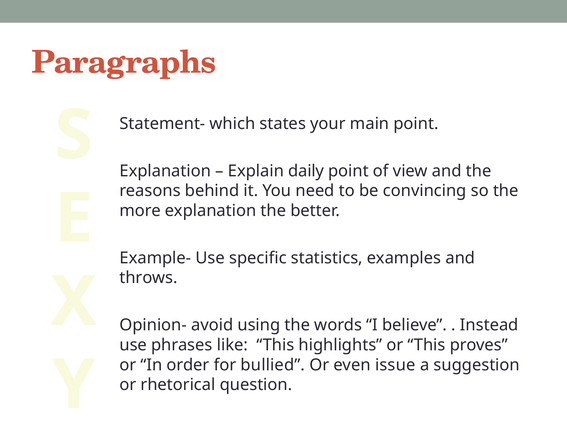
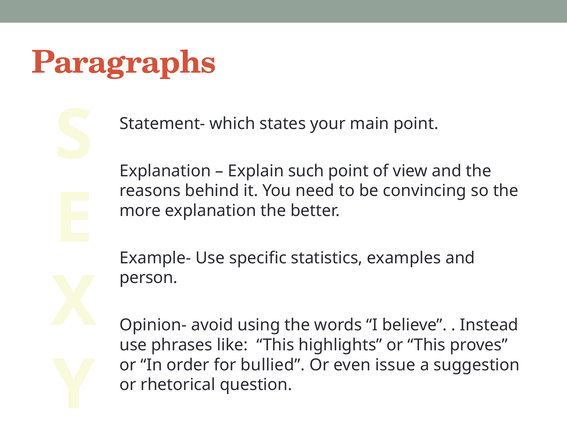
daily: daily -> such (306, 171)
throws: throws -> person (149, 277)
